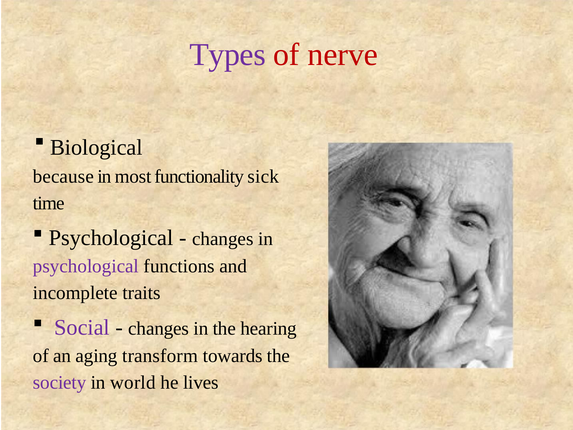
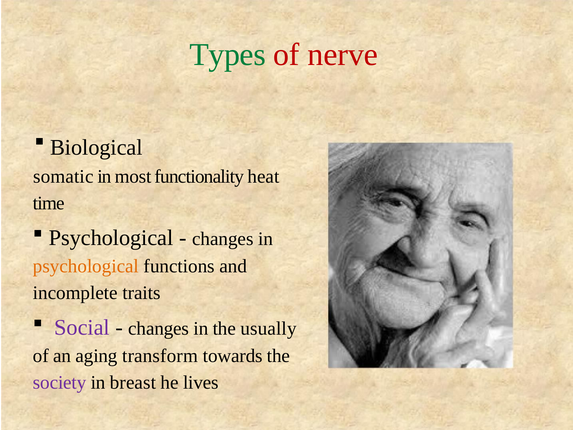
Types colour: purple -> green (228, 55)
because: because -> somatic (63, 176)
sick: sick -> heat (263, 176)
psychological colour: purple -> orange (86, 266)
hearing: hearing -> usually (268, 328)
world: world -> breast (133, 382)
